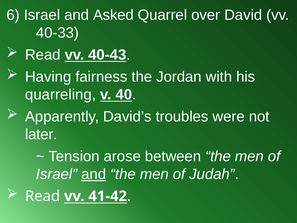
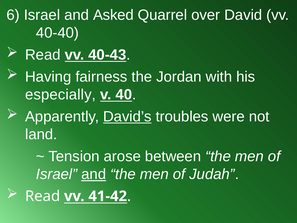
40-33: 40-33 -> 40-40 (57, 33)
quarreling: quarreling -> especially (60, 95)
David’s underline: none -> present (127, 116)
later: later -> land (41, 134)
